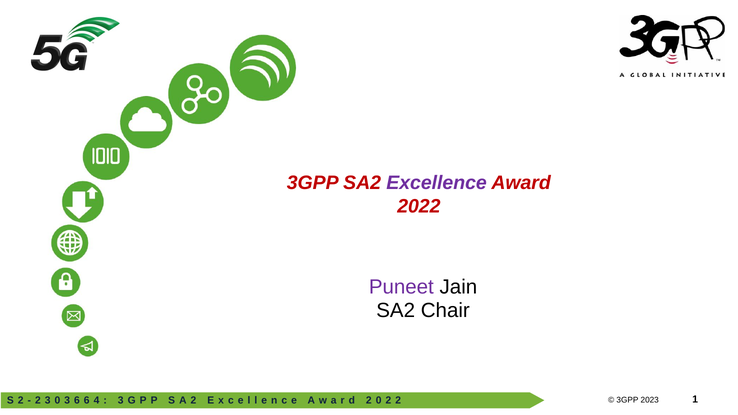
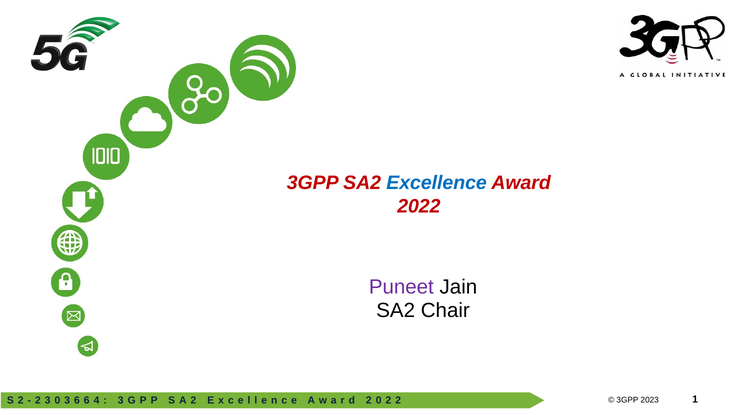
Excellence colour: purple -> blue (437, 183)
